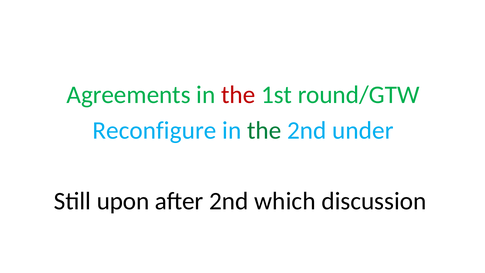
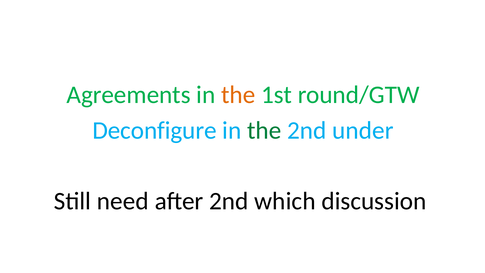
the colour: red -> orange (238, 95)
Reconfigure: Reconfigure -> Deconfigure (155, 130)
upon: upon -> need (123, 201)
